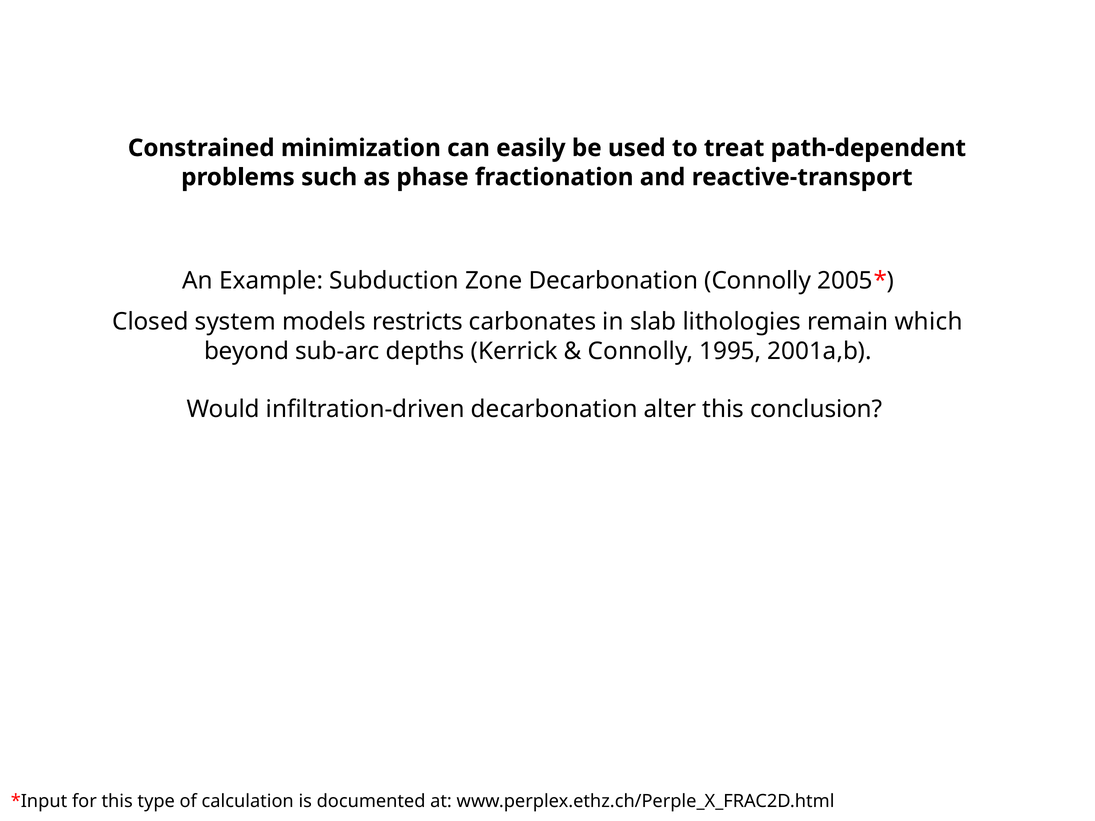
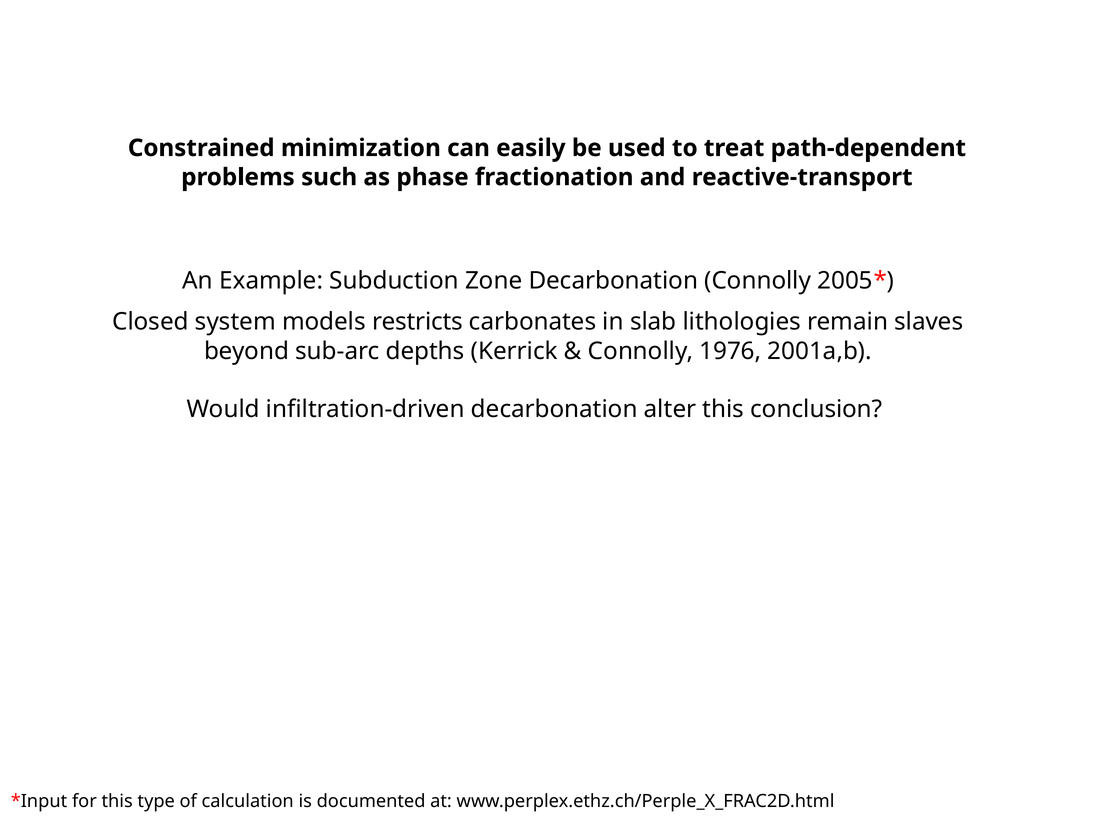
which: which -> slaves (929, 322)
1995: 1995 -> 1976 (730, 351)
